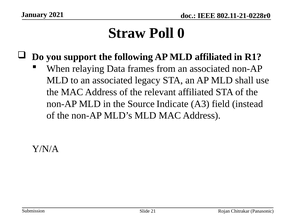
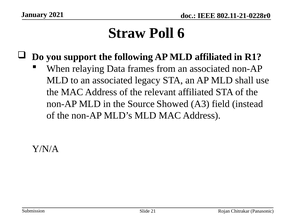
0: 0 -> 6 (181, 33)
Indicate: Indicate -> Showed (172, 104)
